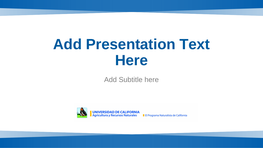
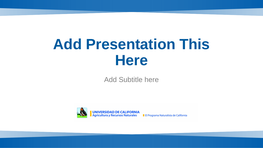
Text: Text -> This (195, 44)
